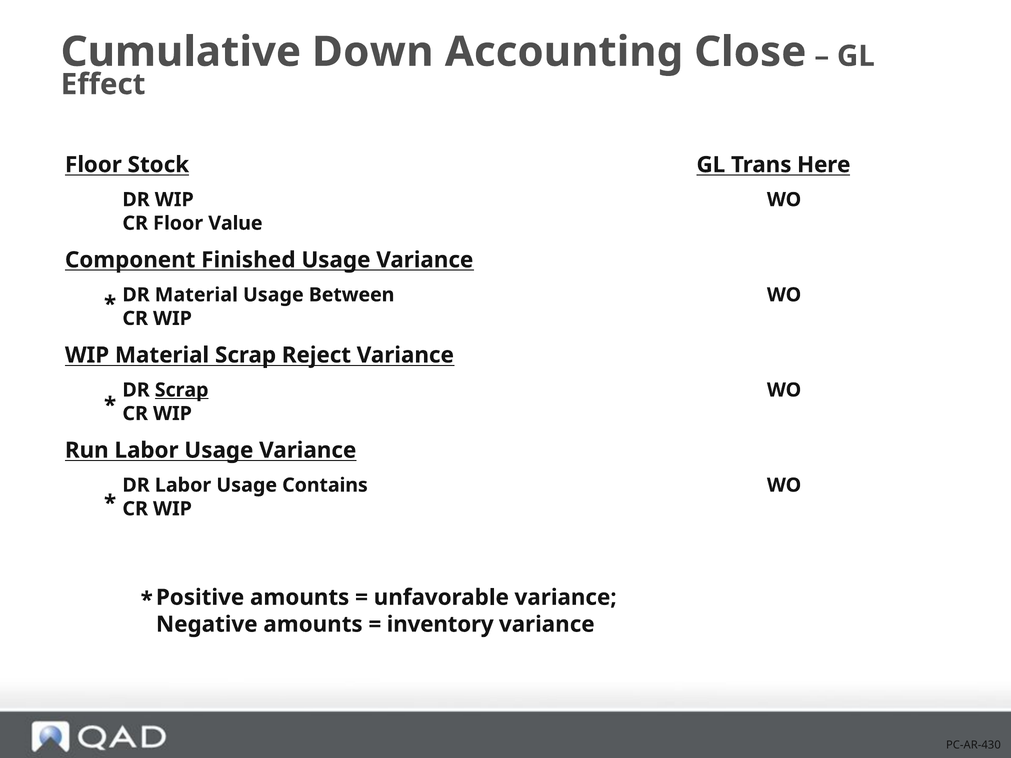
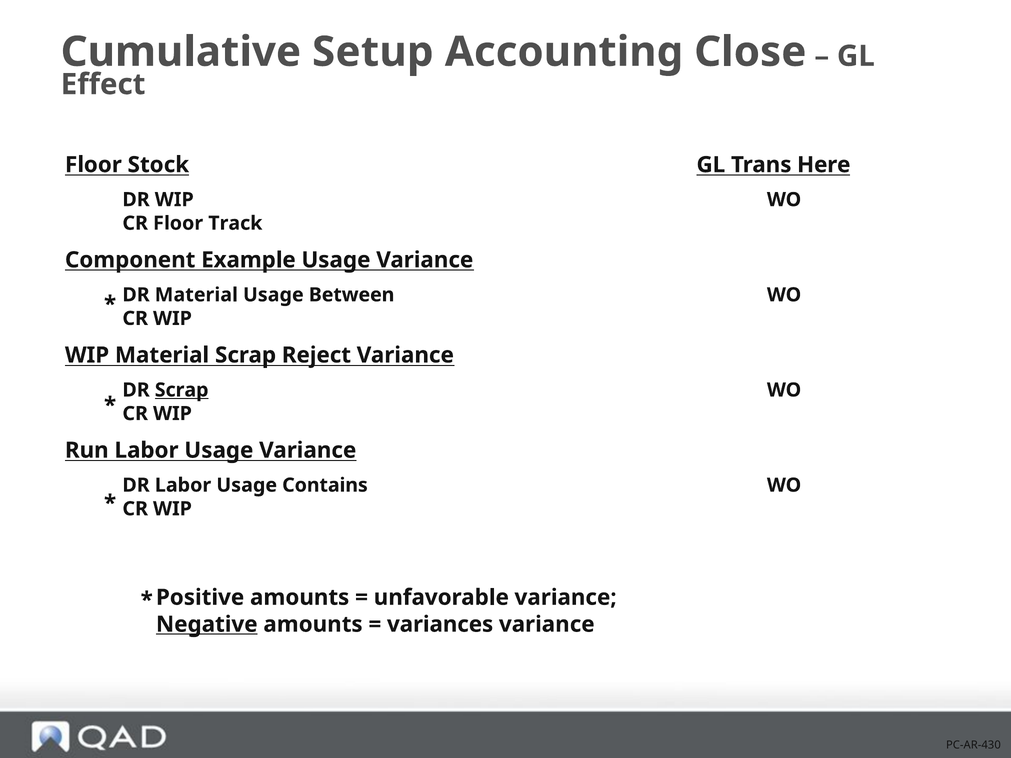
Down: Down -> Setup (373, 52)
Value: Value -> Track (235, 223)
Finished: Finished -> Example (248, 260)
Negative underline: none -> present (207, 625)
inventory: inventory -> variances (440, 625)
